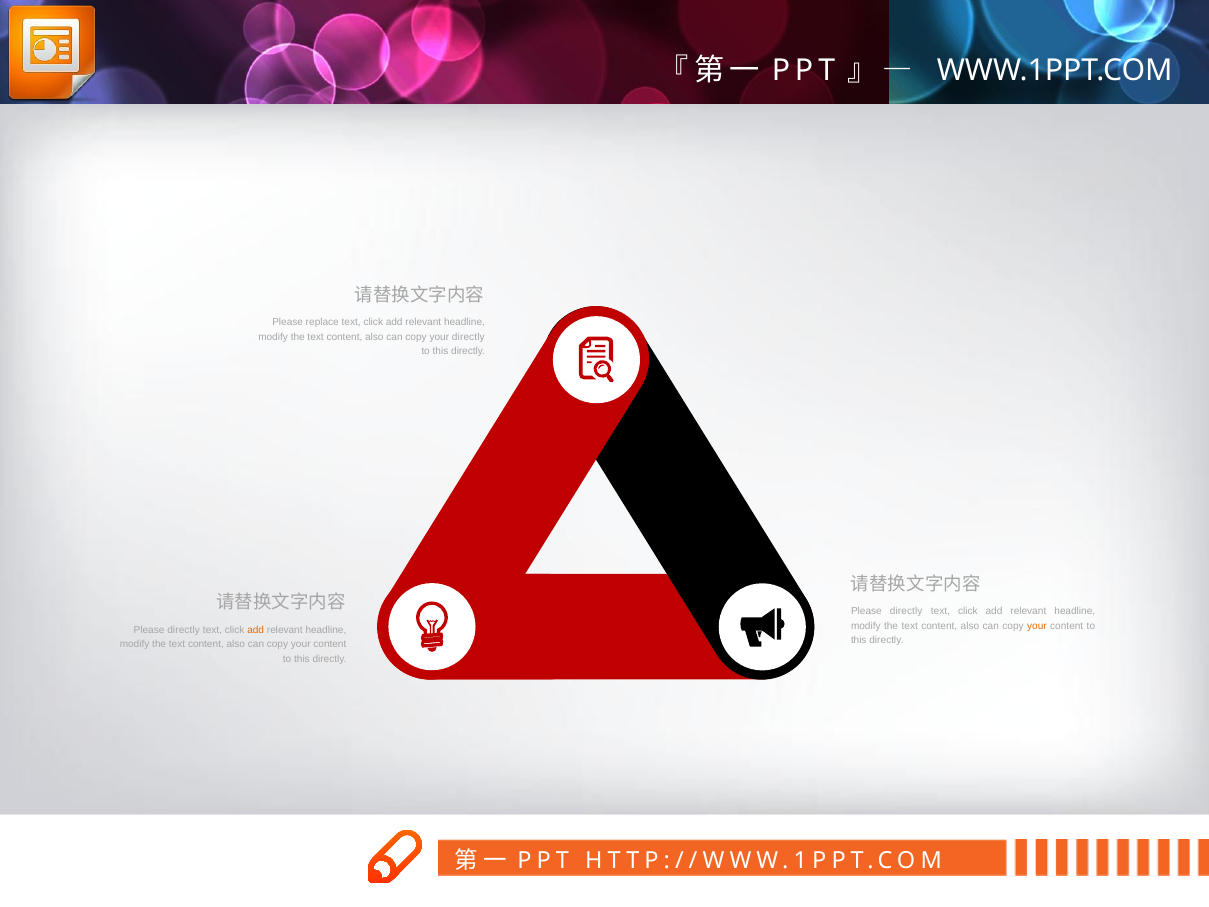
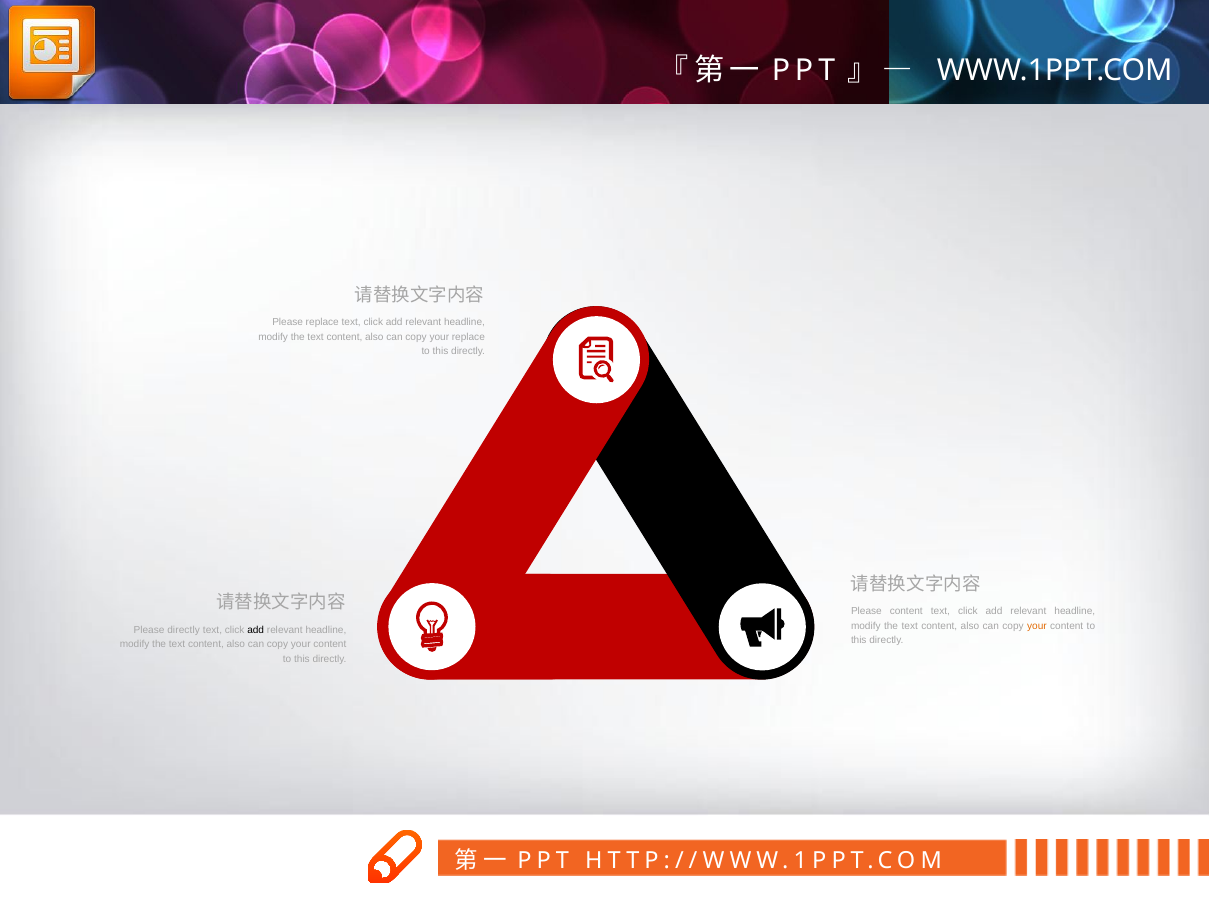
your directly: directly -> replace (468, 337)
directly: directly -> content (906, 611)
add colour: orange -> black (256, 630)
